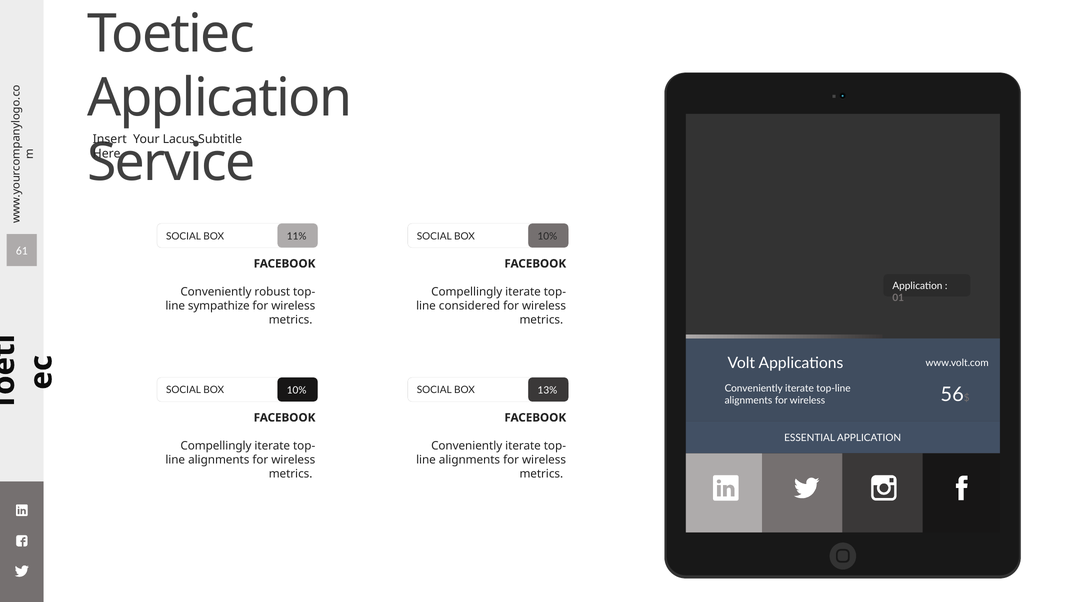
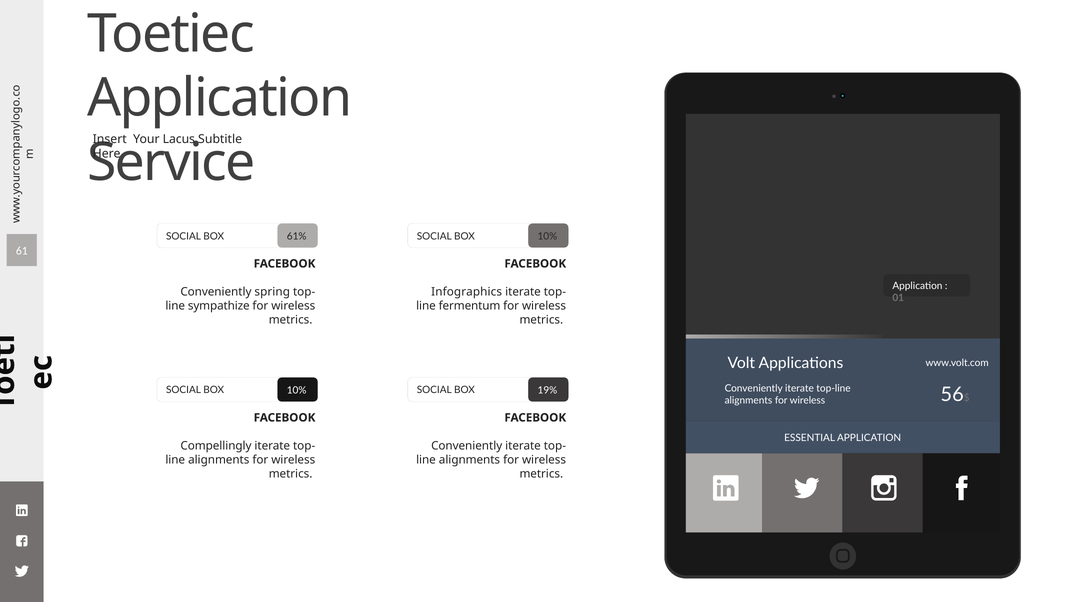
11%: 11% -> 61% (297, 236)
robust: robust -> spring (272, 292)
Compellingly: Compellingly -> Infographics (467, 292)
considered: considered -> fermentum (470, 306)
13%: 13% -> 19% (547, 391)
